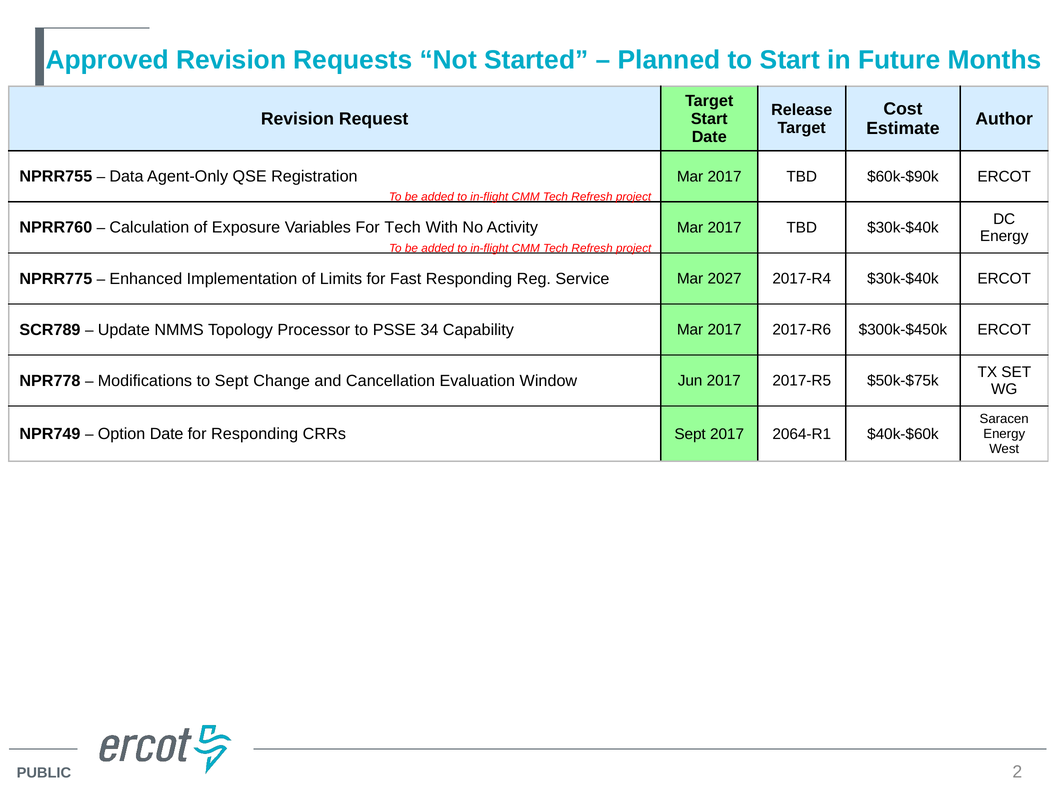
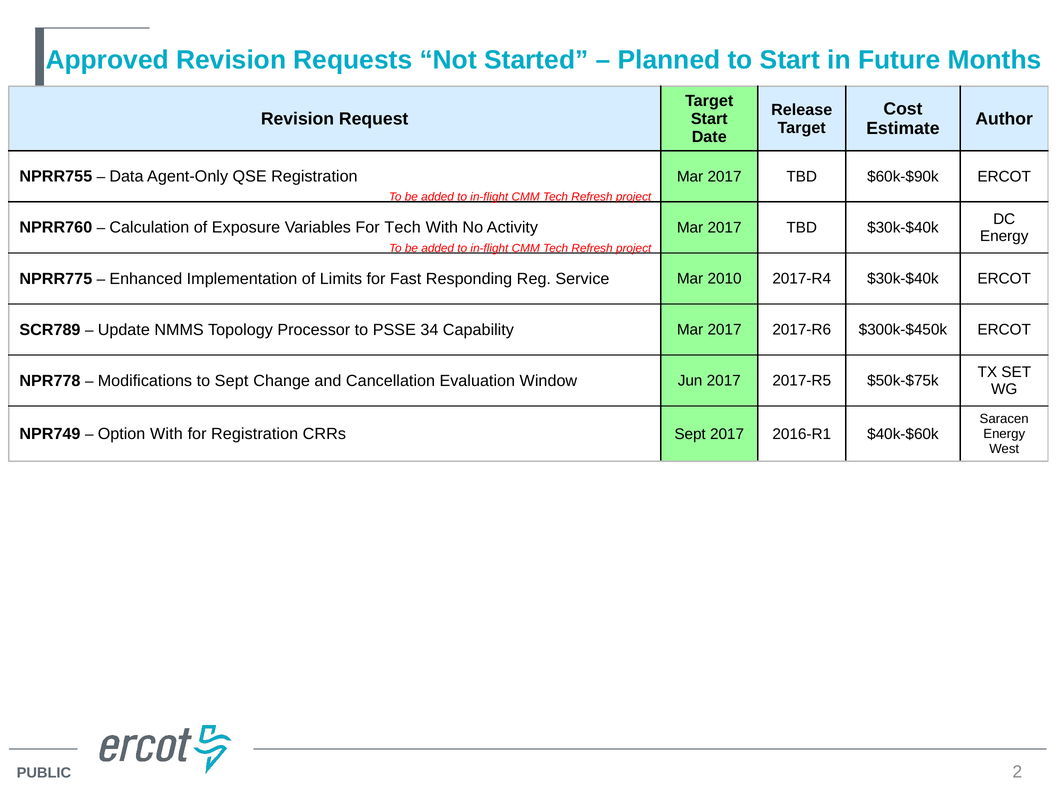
2027: 2027 -> 2010 (725, 279)
Option Date: Date -> With (166, 434)
for Responding: Responding -> Registration (255, 434)
2064-R1: 2064-R1 -> 2016-R1 (802, 434)
